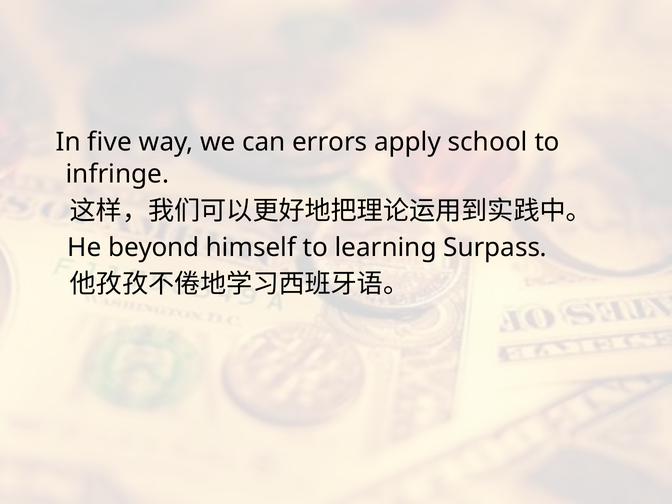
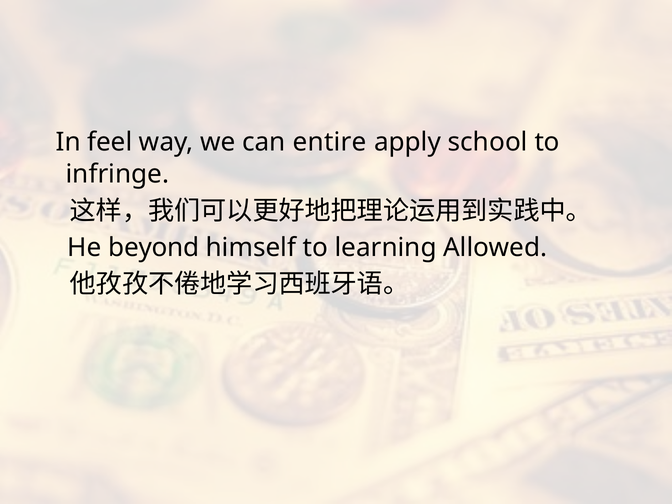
five: five -> feel (110, 142)
errors: errors -> entire (330, 142)
Surpass: Surpass -> Allowed (495, 248)
